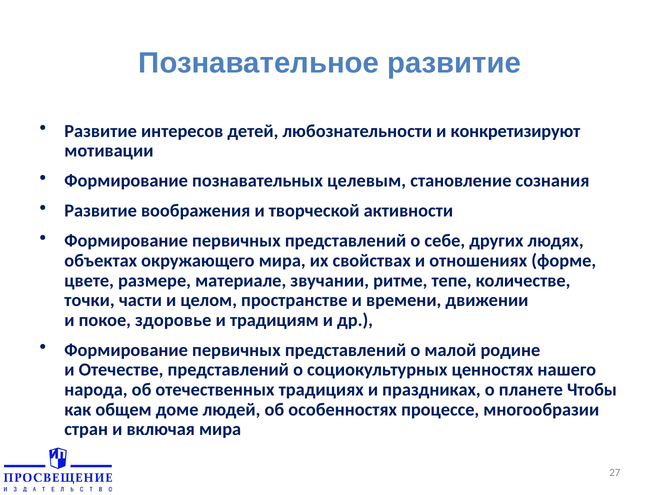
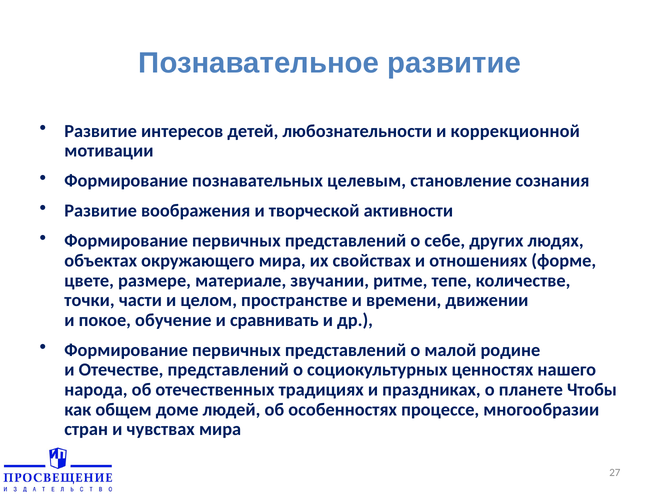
конкретизируют: конкретизируют -> коррекционной (515, 131)
здоровье: здоровье -> обучение (173, 320)
традициям: традициям -> сравнивать (274, 320)
включая: включая -> чувствах (161, 429)
